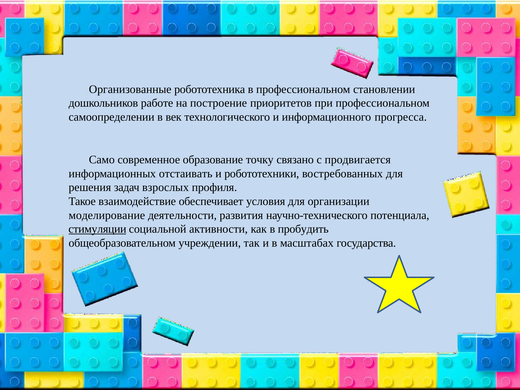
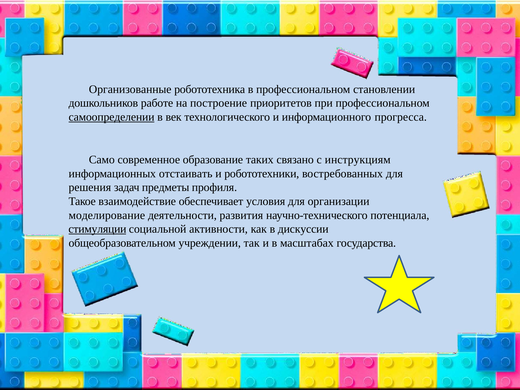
самоопределении underline: none -> present (112, 117)
точку: точку -> таких (260, 160)
продвигается: продвигается -> инструкциям (358, 160)
взрослых: взрослых -> предметы (166, 187)
пробудить: пробудить -> дискуссии (303, 229)
